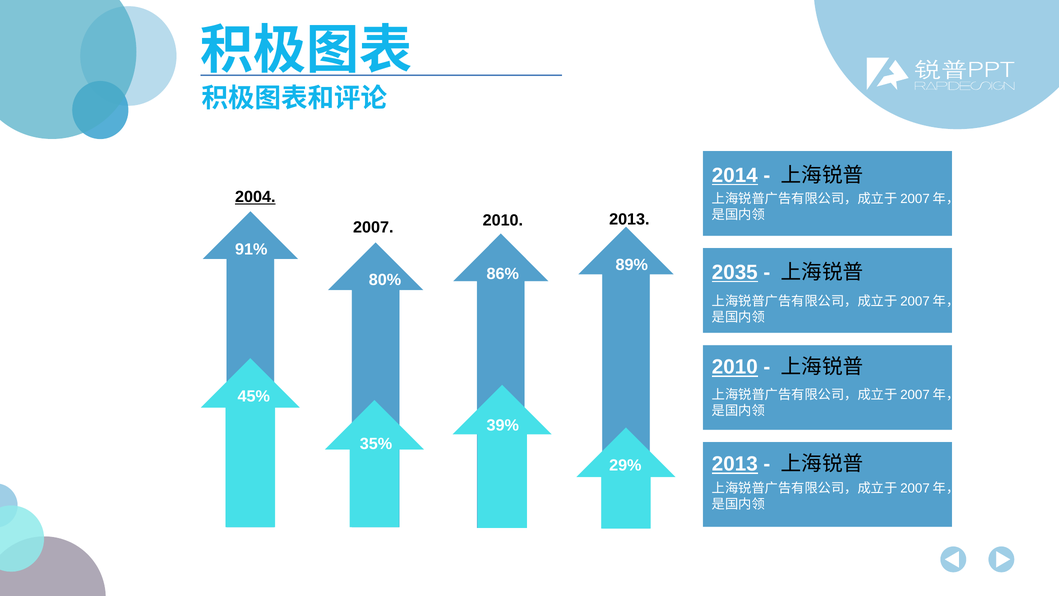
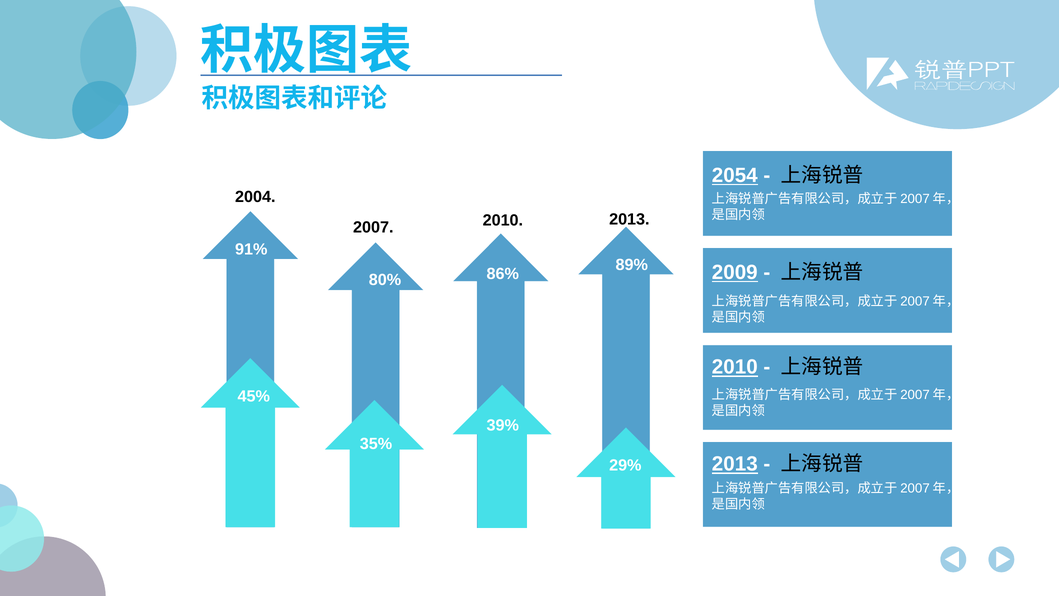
2014: 2014 -> 2054 (735, 175)
2004 underline: present -> none (255, 197)
2035: 2035 -> 2009 (735, 272)
